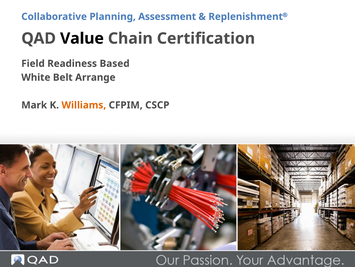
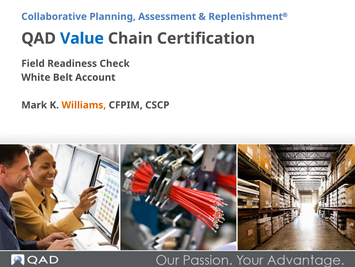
Value colour: black -> blue (82, 38)
Based: Based -> Check (115, 63)
Arrange: Arrange -> Account (95, 77)
